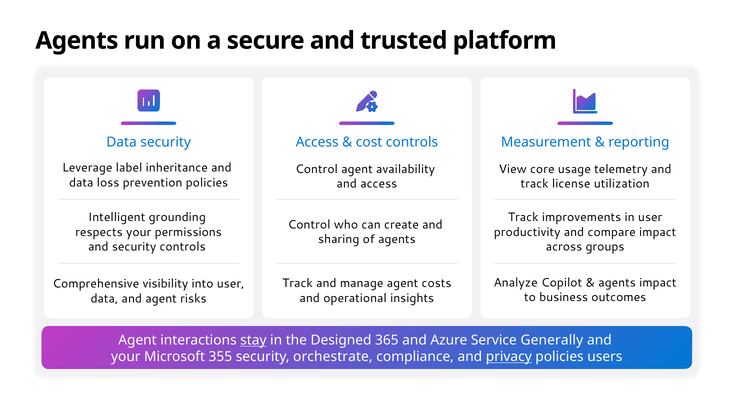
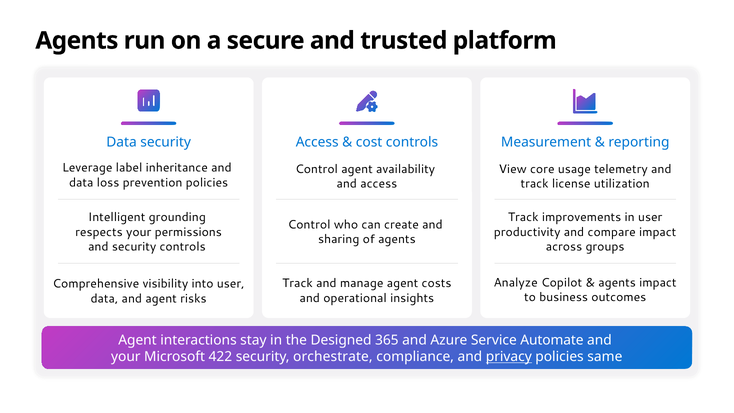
stay underline: present -> none (253, 340)
Generally: Generally -> Automate (552, 340)
355: 355 -> 422 (220, 357)
users: users -> same (605, 357)
